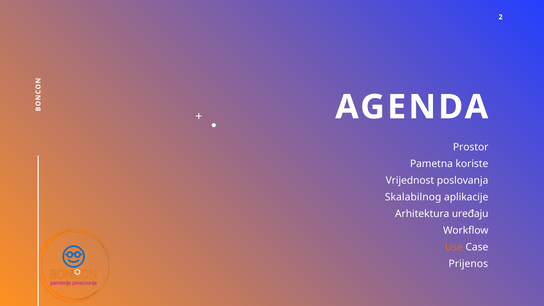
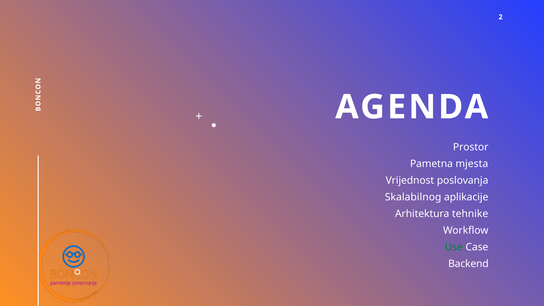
koriste: koriste -> mjesta (472, 164)
uređaju: uređaju -> tehnike (470, 214)
Use colour: orange -> green (454, 247)
Prijenos: Prijenos -> Backend (468, 264)
